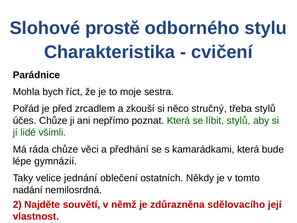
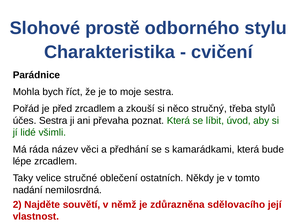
účes Chůze: Chůze -> Sestra (53, 120)
nepřímo: nepřímo -> převaha (111, 120)
líbit stylů: stylů -> úvod (239, 120)
ráda chůze: chůze -> název (65, 149)
lépe gymnázií: gymnázií -> zrcadlem (56, 161)
jednání: jednání -> stručné (81, 178)
